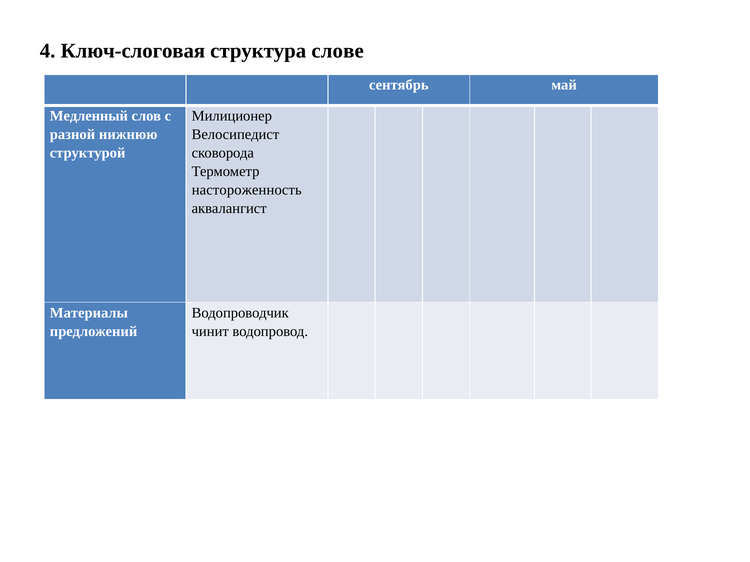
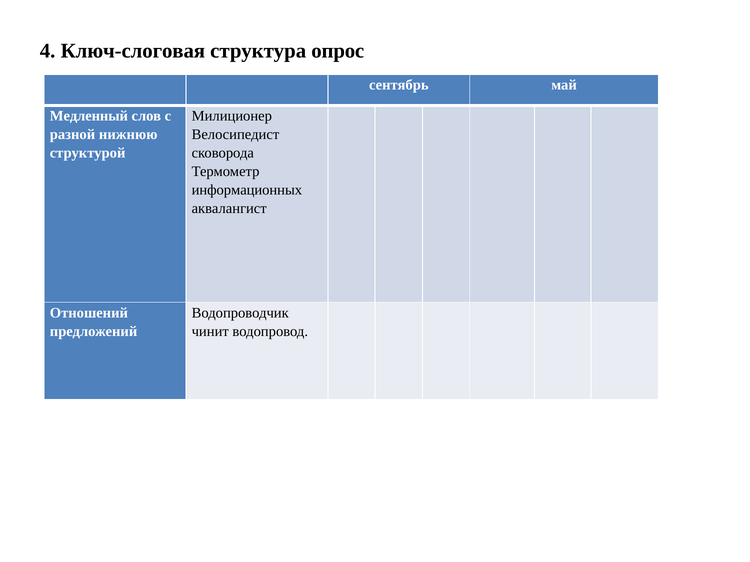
слове: слове -> опрос (338, 51)
настороженность: настороженность -> информационных (247, 190)
Материалы: Материалы -> Отношений (89, 313)
